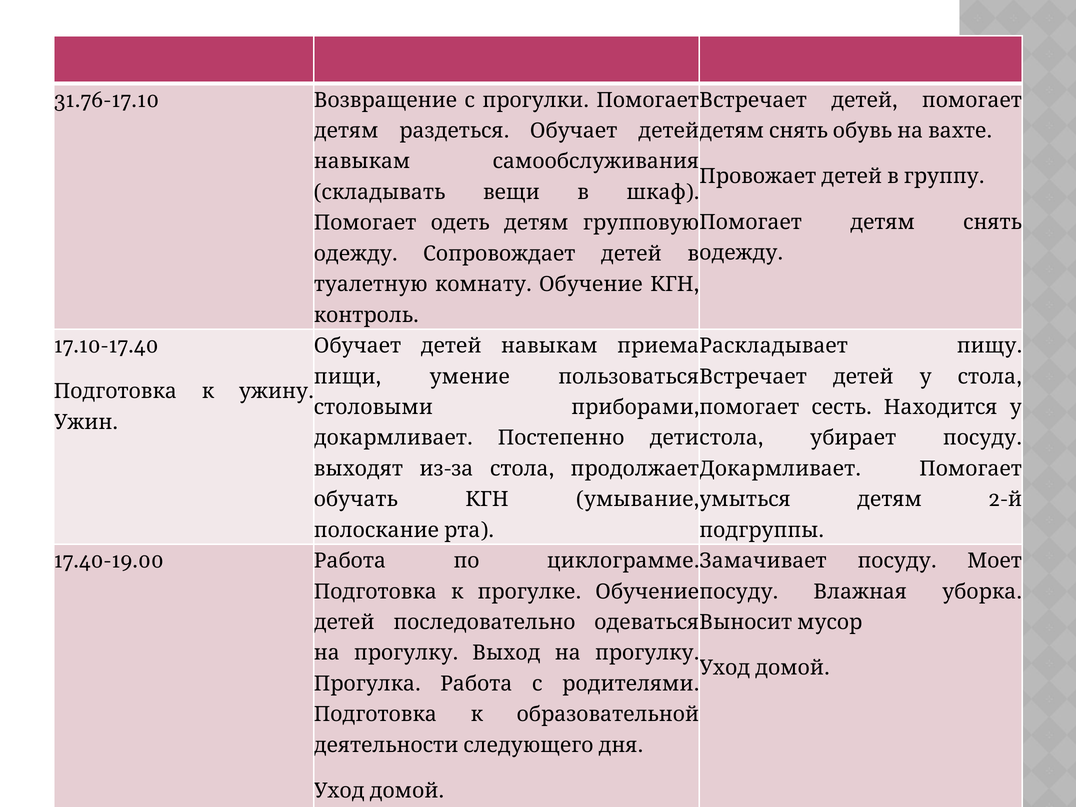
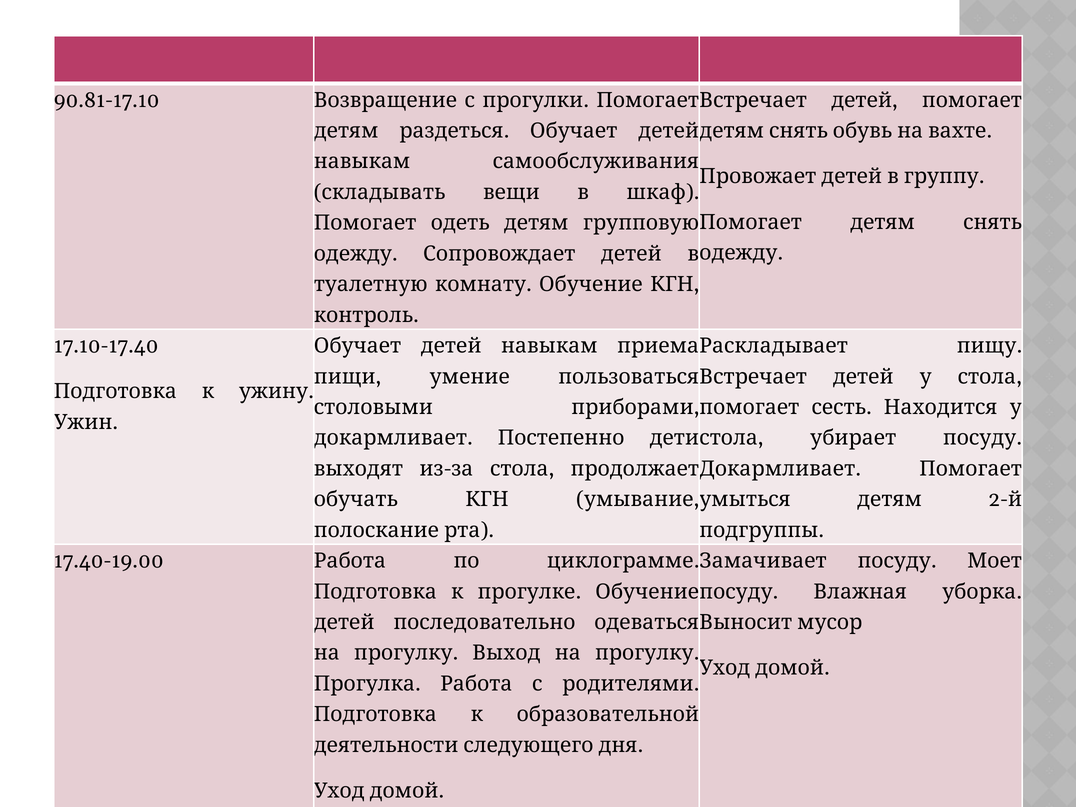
31.76-17.10: 31.76-17.10 -> 90.81-17.10 (107, 100)
